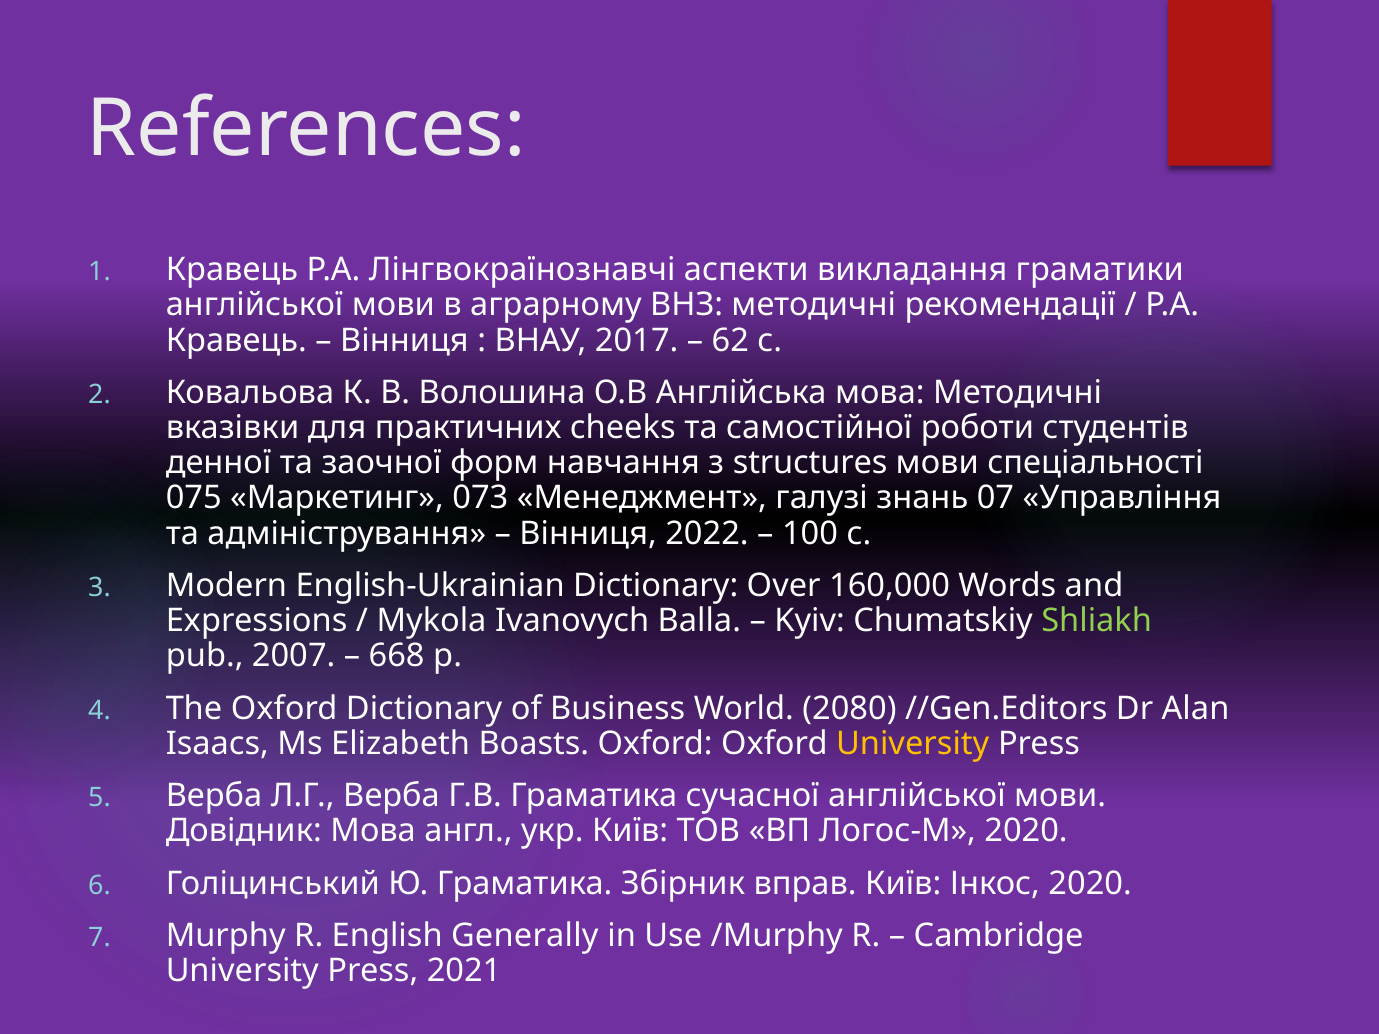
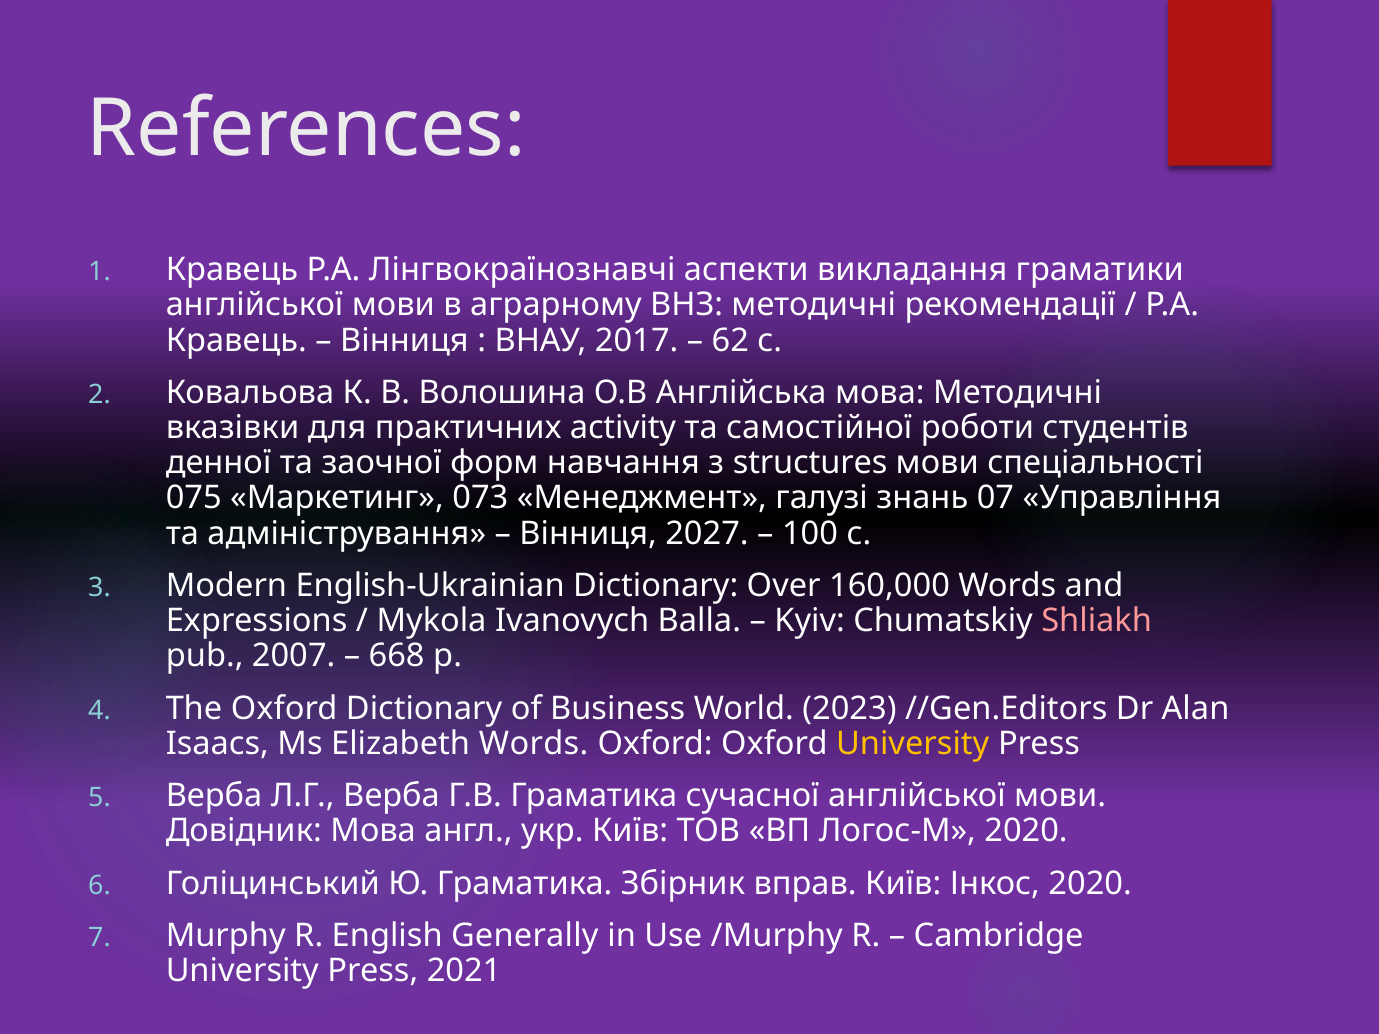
cheeks: cheeks -> activity (623, 428)
2022: 2022 -> 2027 (707, 534)
Shliakh colour: light green -> pink (1097, 621)
2080: 2080 -> 2023 (849, 709)
Elizabeth Boasts: Boasts -> Words (534, 744)
